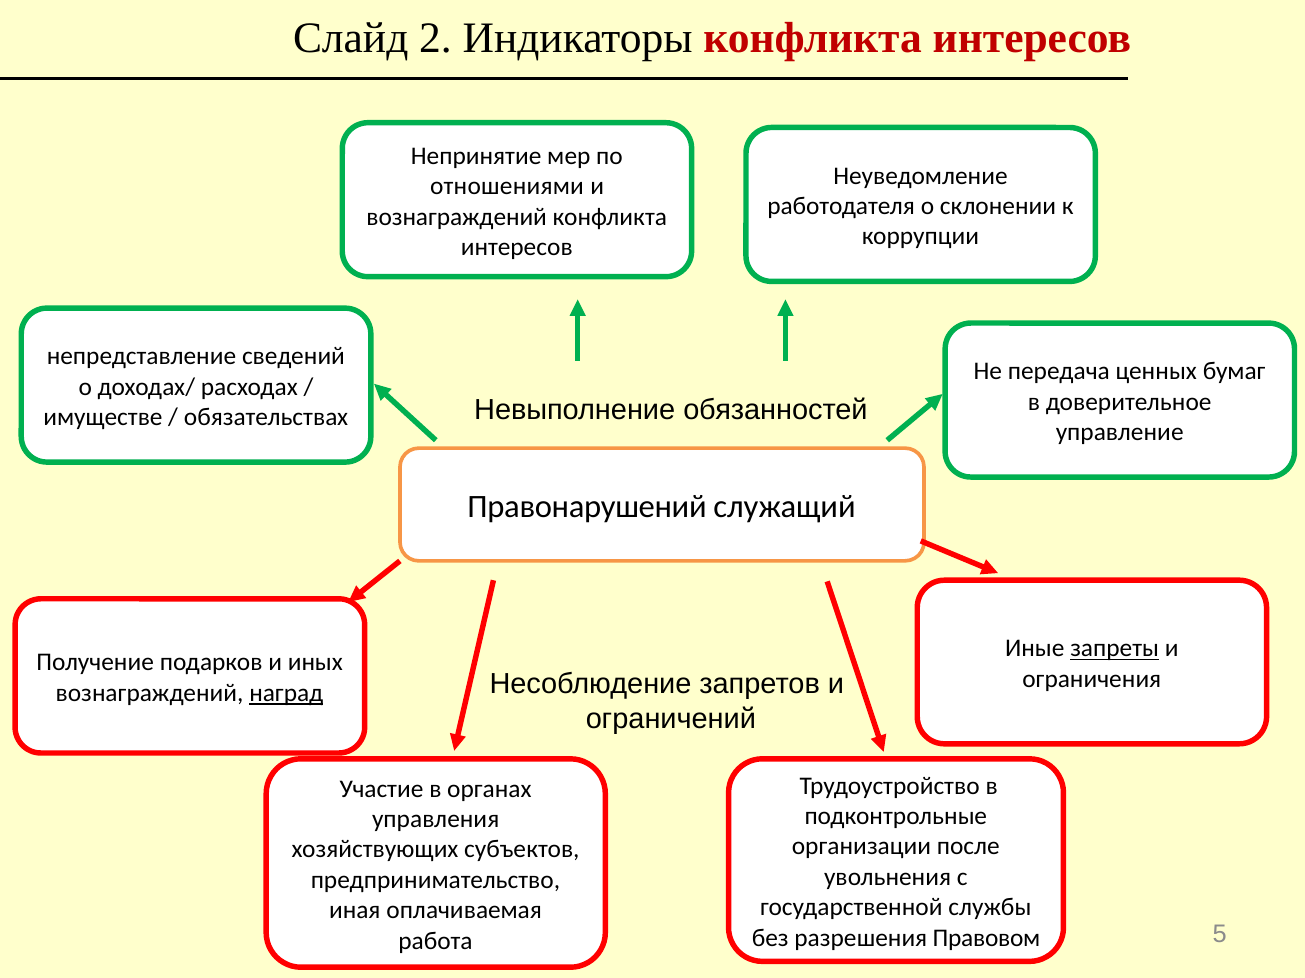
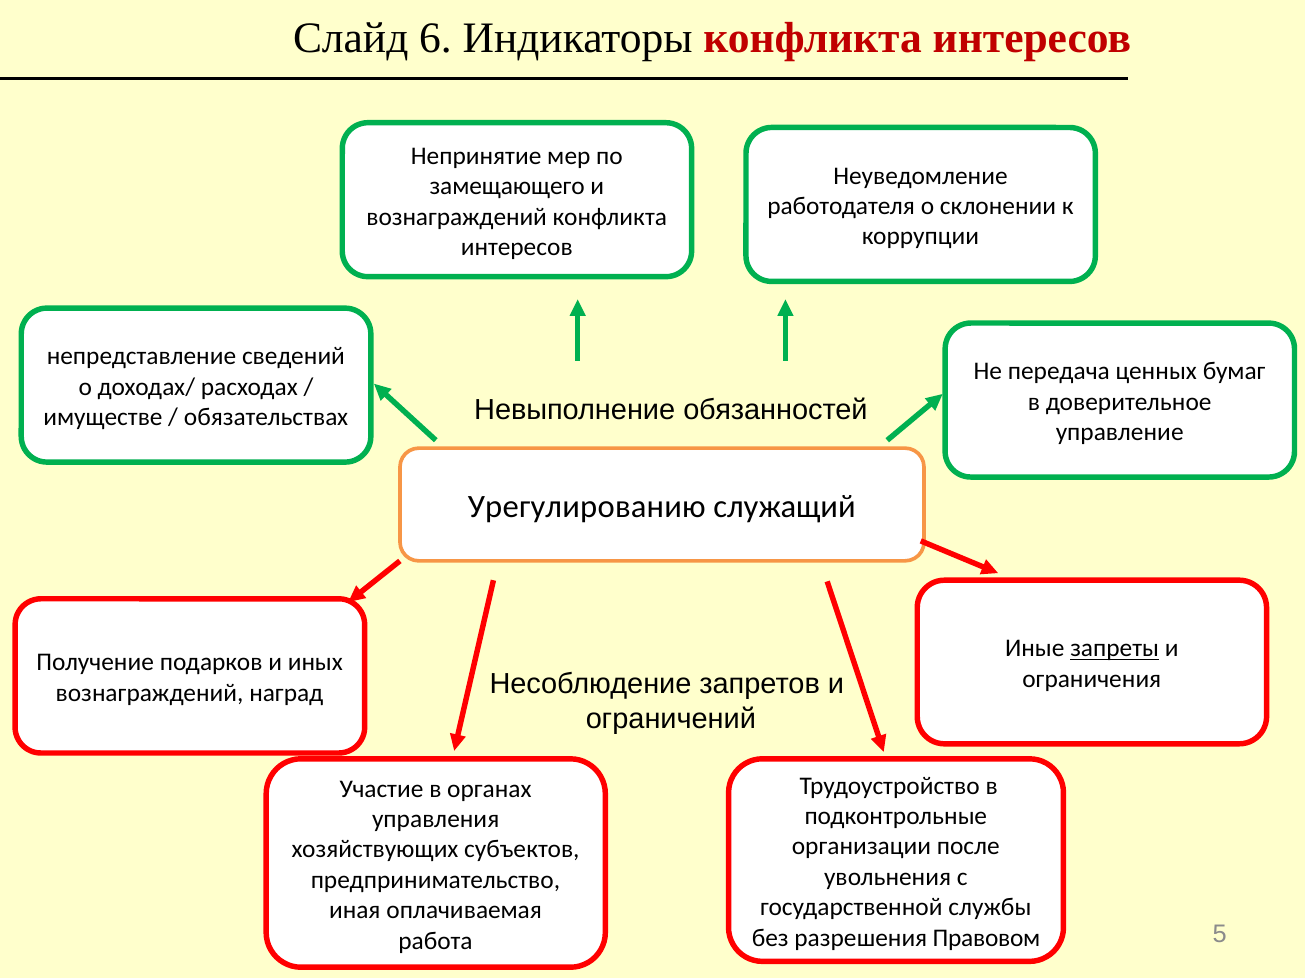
2: 2 -> 6 (435, 39)
отношениями: отношениями -> замещающего (507, 186)
Правонарушений: Правонарушений -> Урегулированию (587, 507)
наград underline: present -> none (286, 693)
